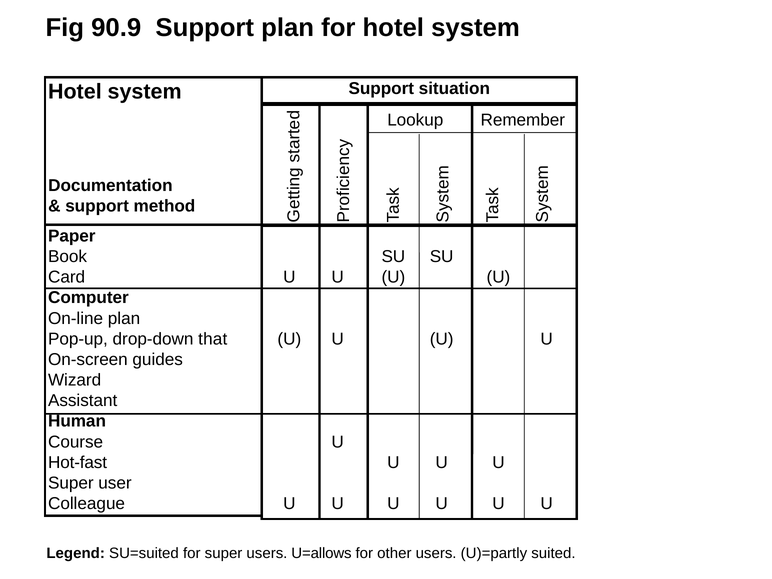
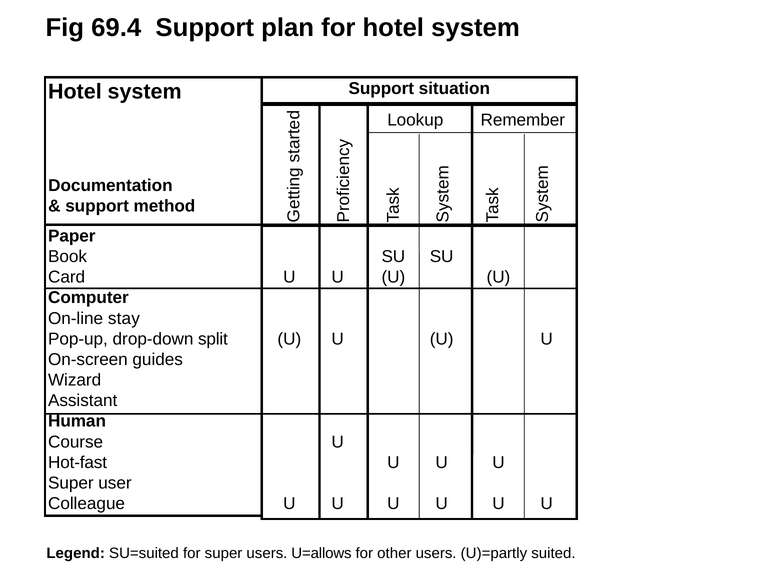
90.9: 90.9 -> 69.4 (116, 28)
On-line plan: plan -> stay (124, 318)
that: that -> split (213, 339)
